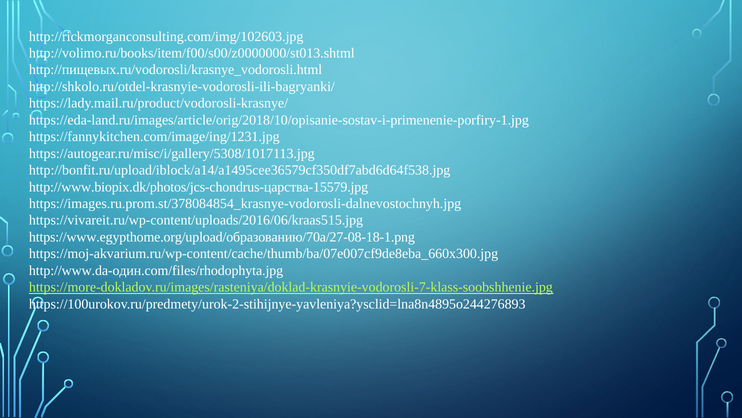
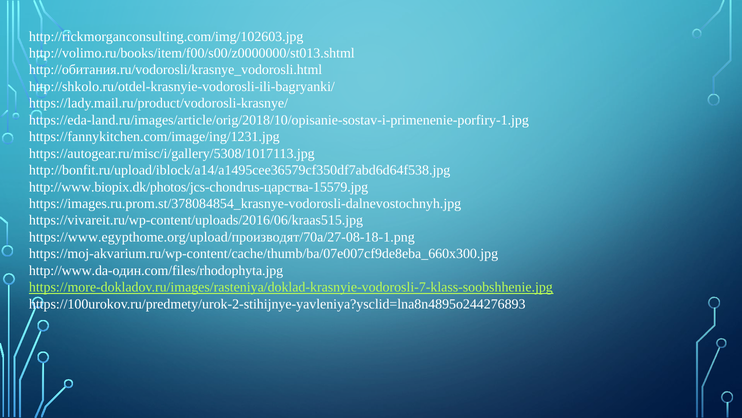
http://пищевых.ru/vodorosli/krasnye_vodorosli.html: http://пищевых.ru/vodorosli/krasnye_vodorosli.html -> http://обитания.ru/vodorosli/krasnye_vodorosli.html (176, 70)
https://www.egypthome.org/upload/образованию/70a/27-08-18-1.png: https://www.egypthome.org/upload/образованию/70a/27-08-18-1.png -> https://www.egypthome.org/upload/производят/70a/27-08-18-1.png (222, 237)
